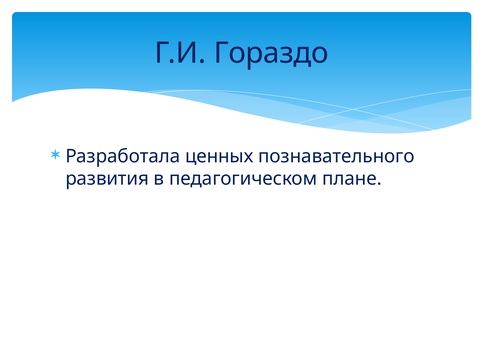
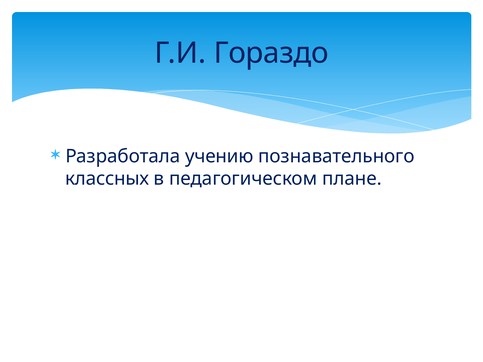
ценных: ценных -> учению (219, 156)
развития: развития -> классных (107, 179)
